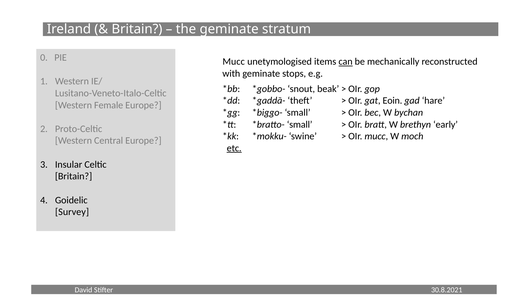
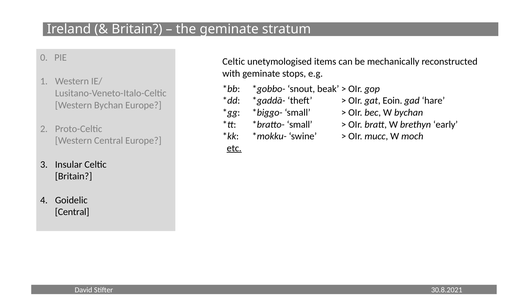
Mucc: Mucc -> Celtic (234, 62)
can underline: present -> none (346, 62)
Western Female: Female -> Bychan (109, 105)
Survey: Survey -> Central (72, 212)
